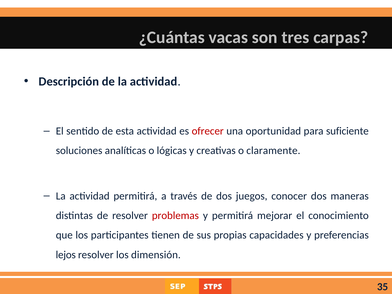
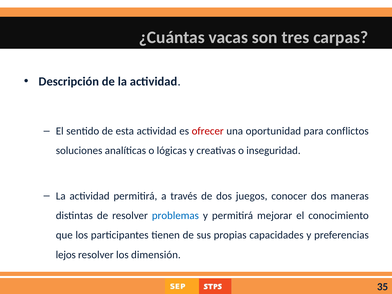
suficiente: suficiente -> conflictos (347, 131)
claramente: claramente -> inseguridad (273, 151)
problemas colour: red -> blue (175, 216)
